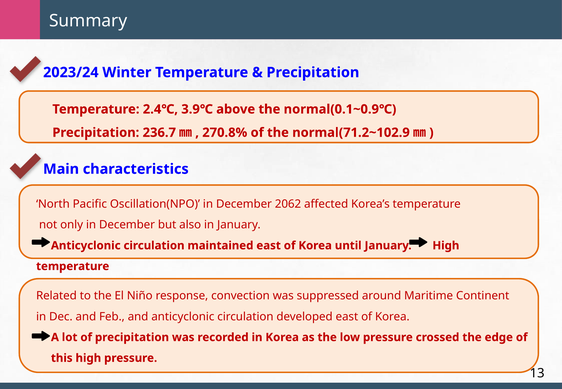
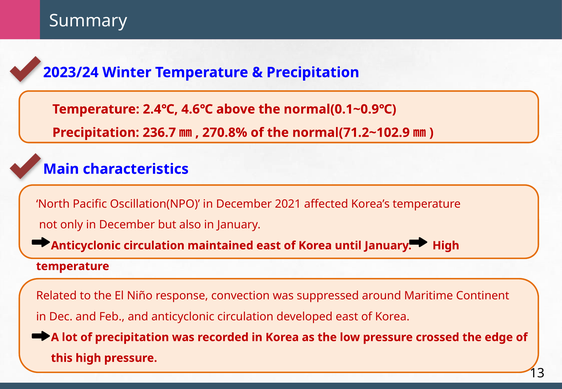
3.9℃: 3.9℃ -> 4.6℃ (197, 109)
2062: 2062 -> 2021 (288, 204)
